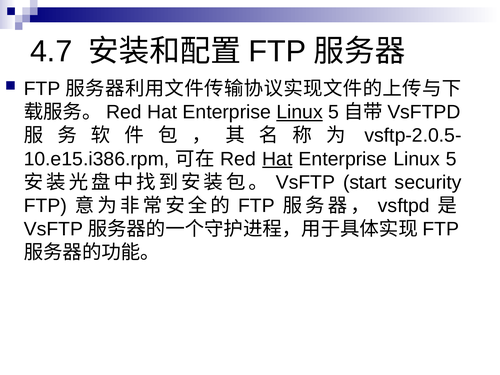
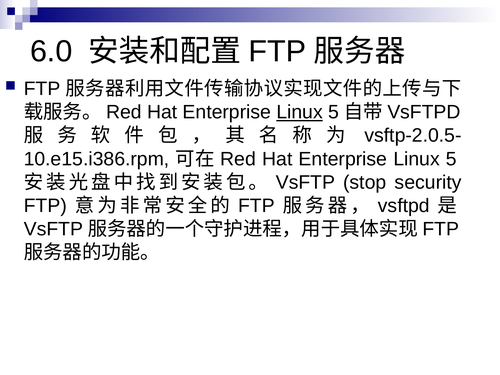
4.7: 4.7 -> 6.0 (51, 51)
Hat underline: present -> none (277, 159)
start: start -> stop (365, 182)
